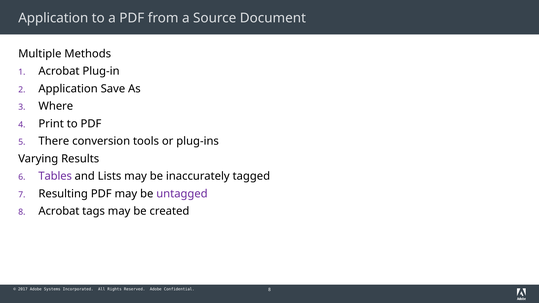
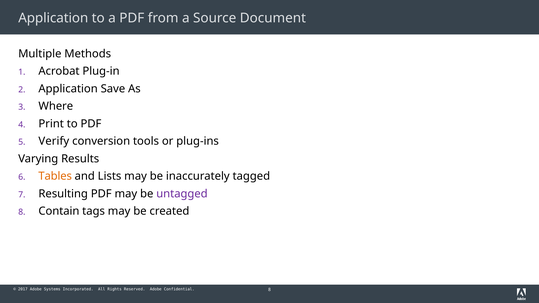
There: There -> Verify (54, 141)
Tables colour: purple -> orange (55, 176)
8 Acrobat: Acrobat -> Contain (59, 211)
